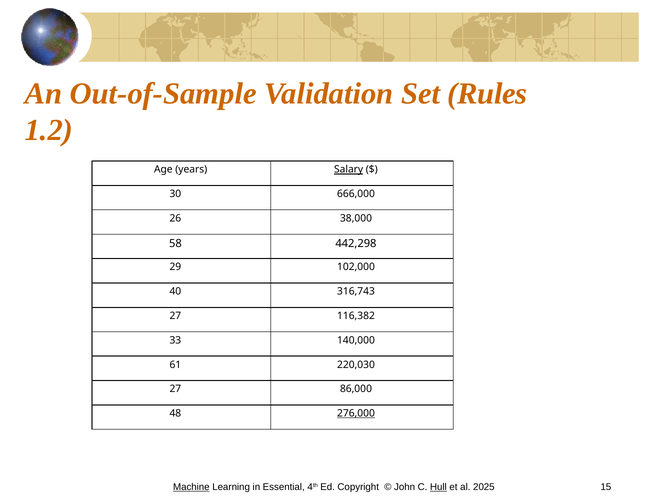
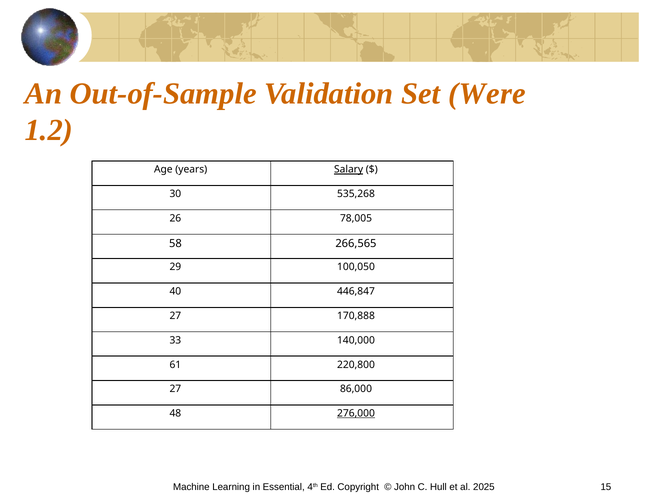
Rules: Rules -> Were (487, 93)
666,000: 666,000 -> 535,268 (356, 194)
38,000: 38,000 -> 78,005 (356, 218)
442,298: 442,298 -> 266,565 (356, 244)
102,000: 102,000 -> 100,050 (356, 267)
316,743: 316,743 -> 446,847 (356, 291)
116,382: 116,382 -> 170,888 (356, 316)
220,030: 220,030 -> 220,800 (356, 365)
Machine underline: present -> none (191, 487)
Hull underline: present -> none (438, 487)
